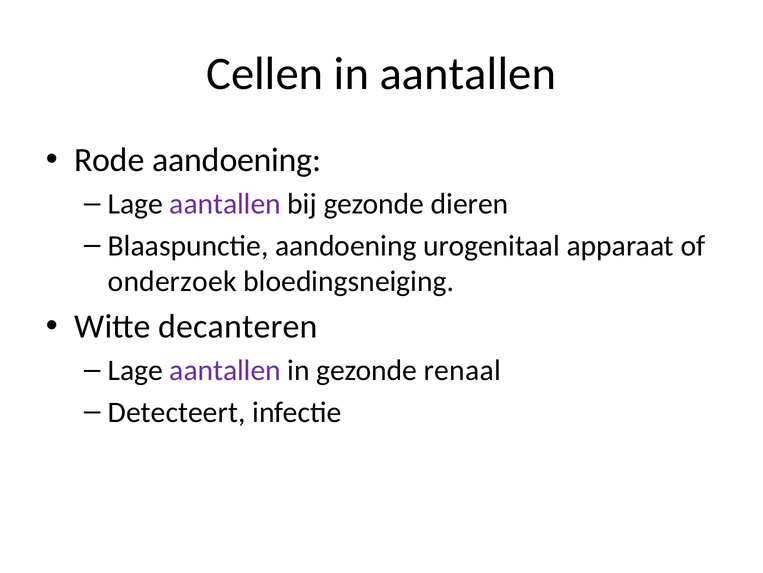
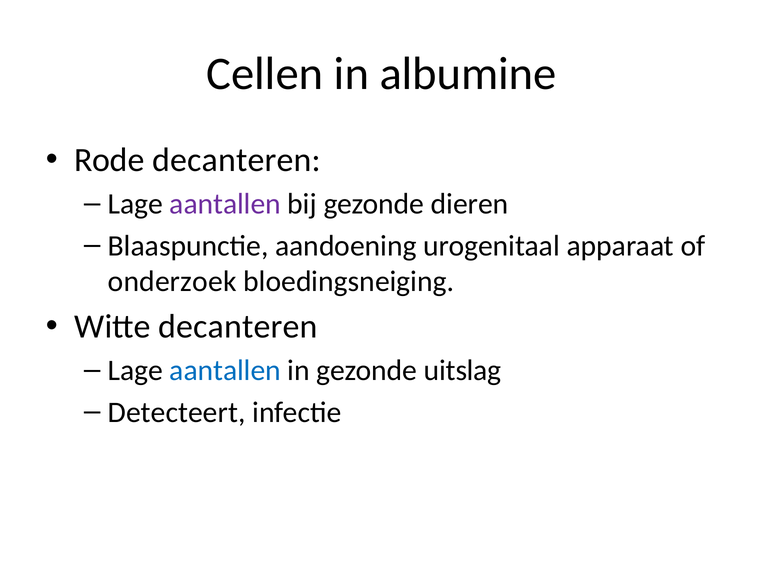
in aantallen: aantallen -> albumine (468, 74)
Rode aandoening: aandoening -> decanteren (237, 160)
aantallen colour: purple -> blue (225, 370)
renaal: renaal -> uitslag (463, 370)
